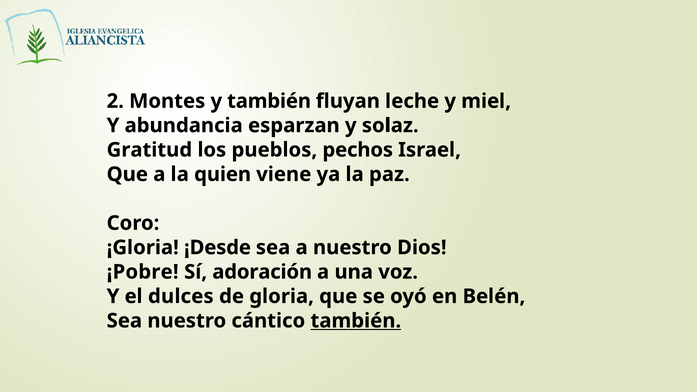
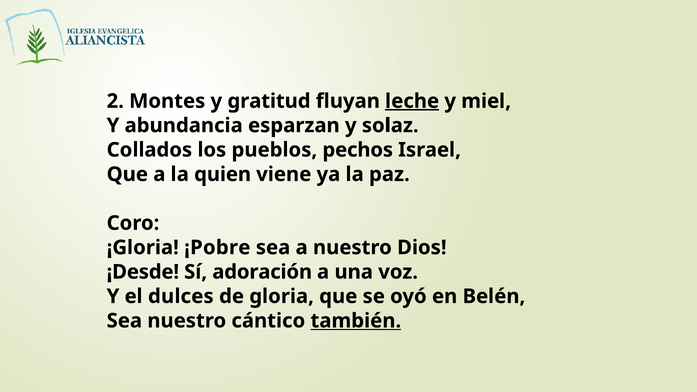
y también: también -> gratitud (269, 101)
leche underline: none -> present (412, 101)
Gratitud: Gratitud -> Collados (149, 150)
¡Desde: ¡Desde -> ¡Pobre (217, 248)
¡Pobre: ¡Pobre -> ¡Desde (143, 272)
